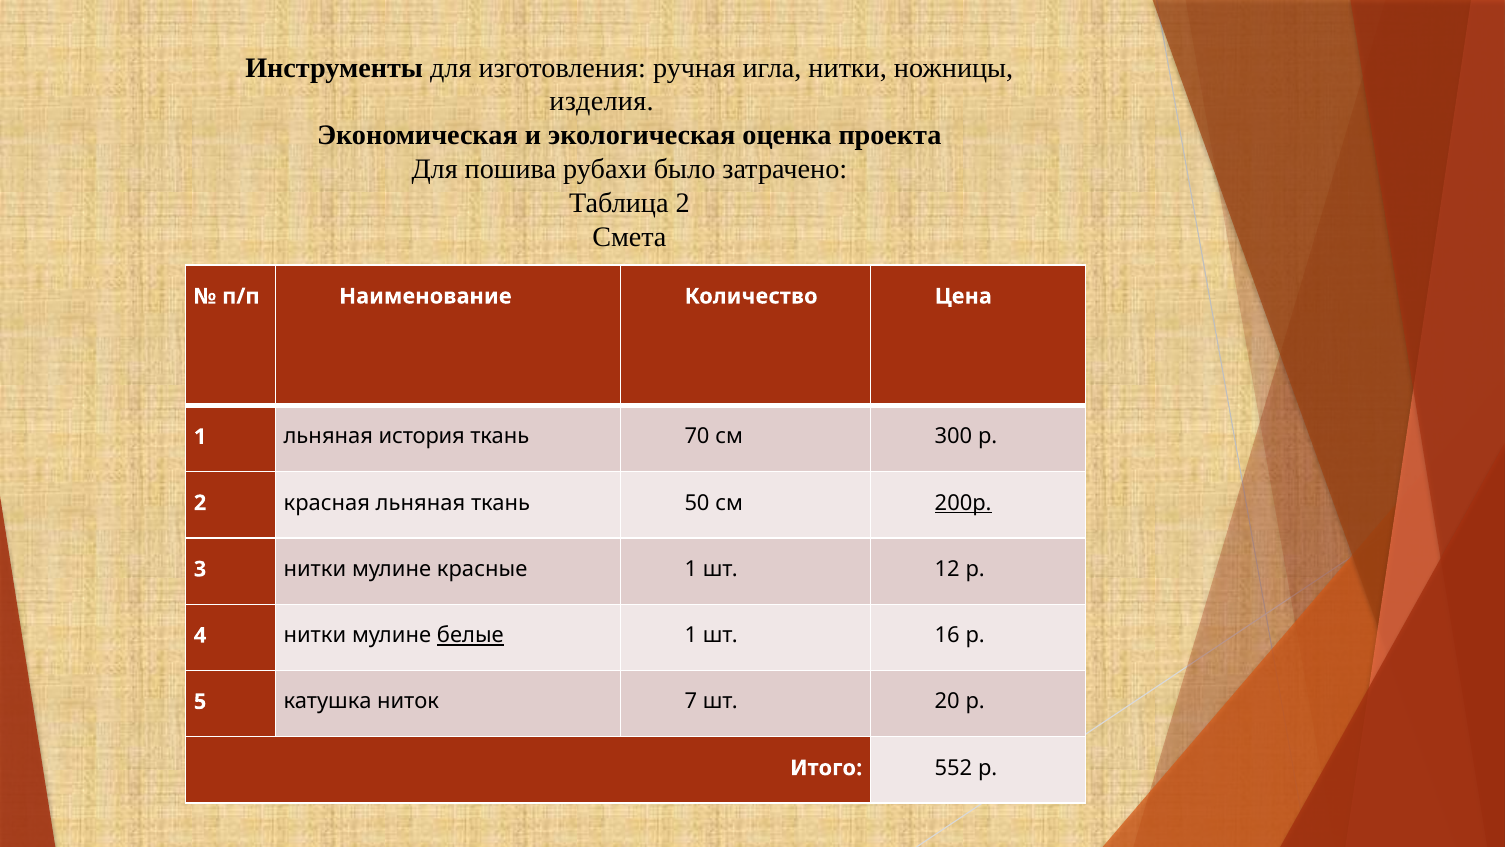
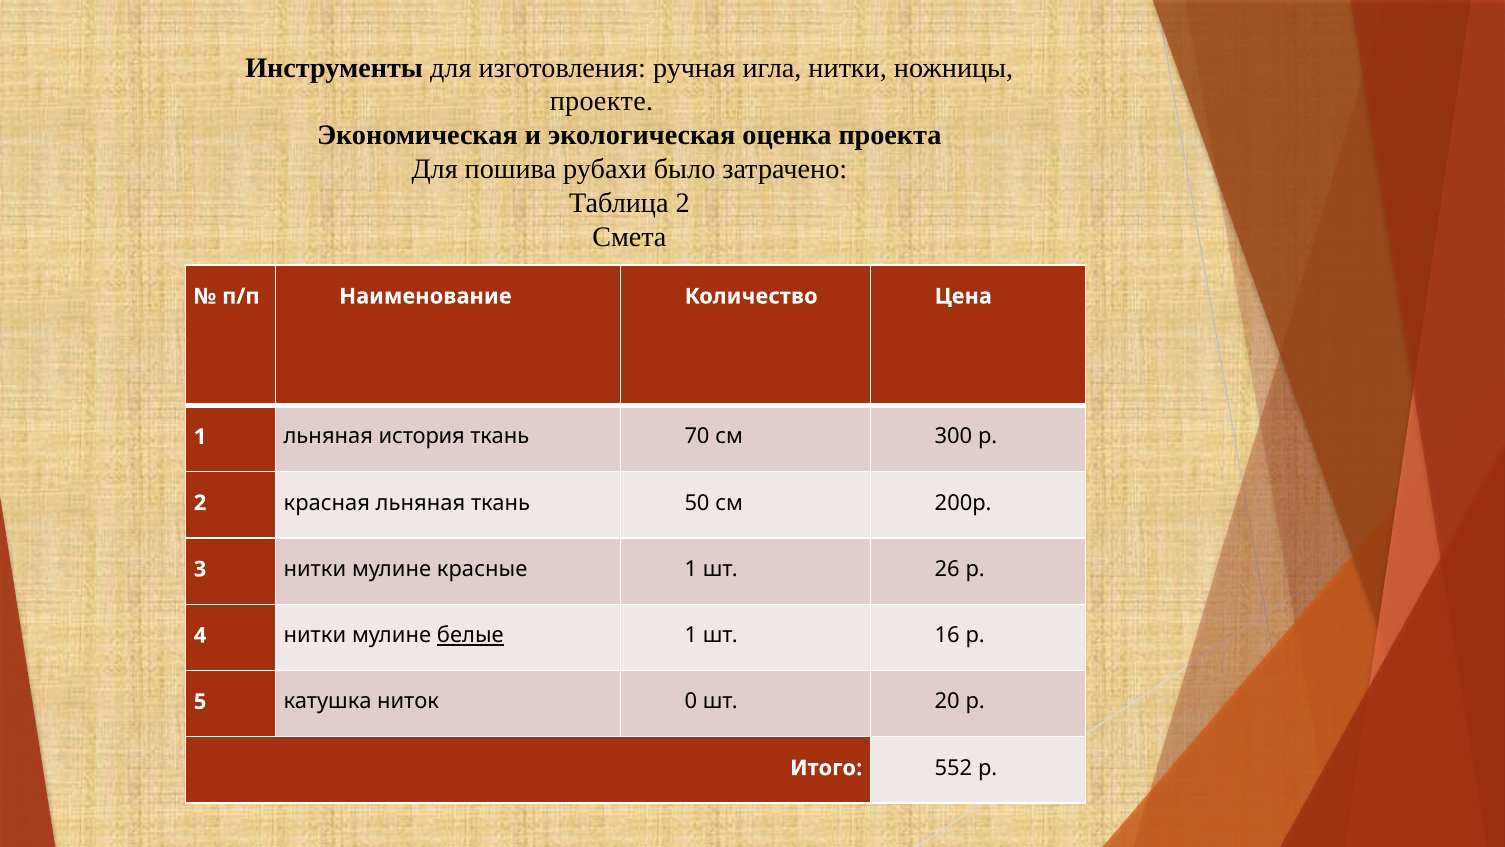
изделия: изделия -> проекте (601, 102)
200р underline: present -> none (963, 503)
12: 12 -> 26 (947, 569)
7: 7 -> 0 (691, 701)
